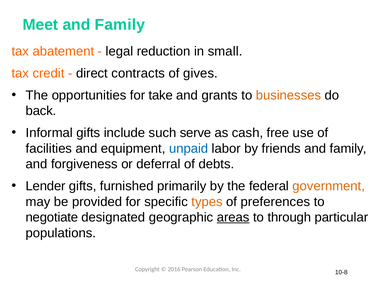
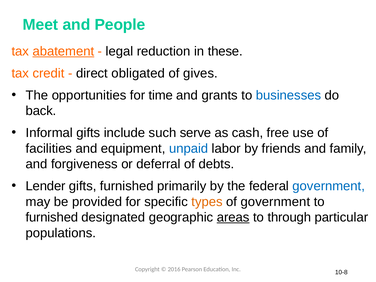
Family: Family -> People (120, 25)
abatement underline: none -> present (63, 51)
small: small -> these (225, 51)
contracts: contracts -> obligated (138, 73)
take: take -> time (161, 95)
businesses colour: orange -> blue (288, 95)
government colour: orange -> blue (329, 186)
of preferences: preferences -> government (275, 202)
negotiate: negotiate -> furnished (52, 217)
